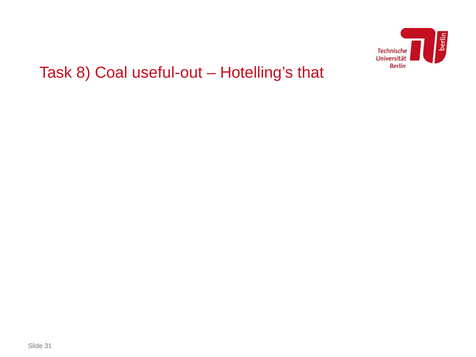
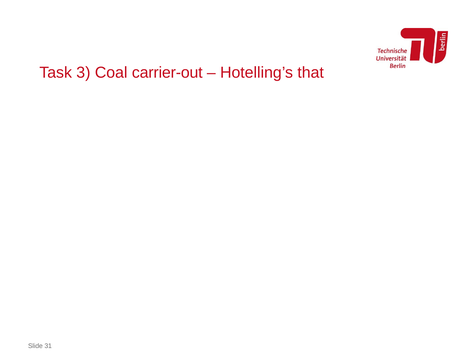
8: 8 -> 3 (83, 73)
useful-out: useful-out -> carrier-out (167, 73)
